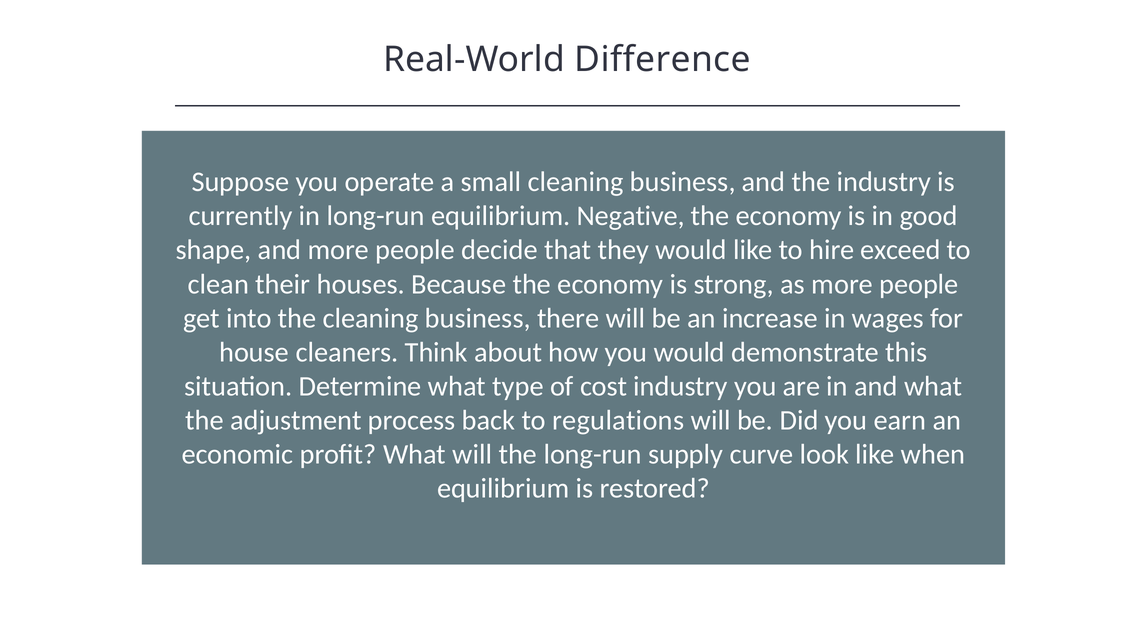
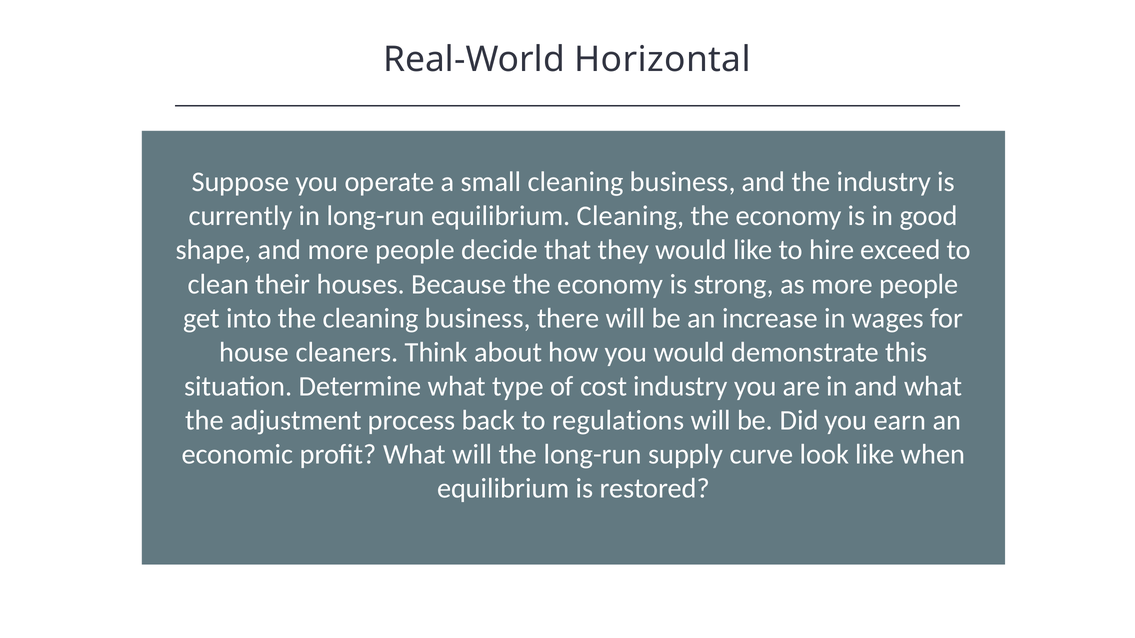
Difference: Difference -> Horizontal (663, 59)
equilibrium Negative: Negative -> Cleaning (631, 216)
